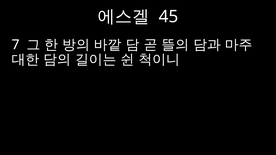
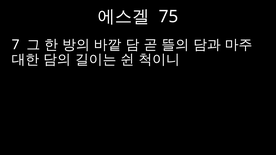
45: 45 -> 75 (169, 17)
